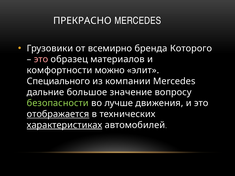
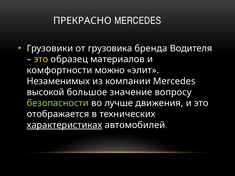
всемирно: всемирно -> грузовика (110, 48)
Которого: Которого -> Водителя (191, 48)
это colour: pink -> yellow (41, 59)
Специального: Специального -> Незаменимых (58, 81)
дальние: дальние -> высокой (46, 92)
отображается underline: present -> none (58, 114)
